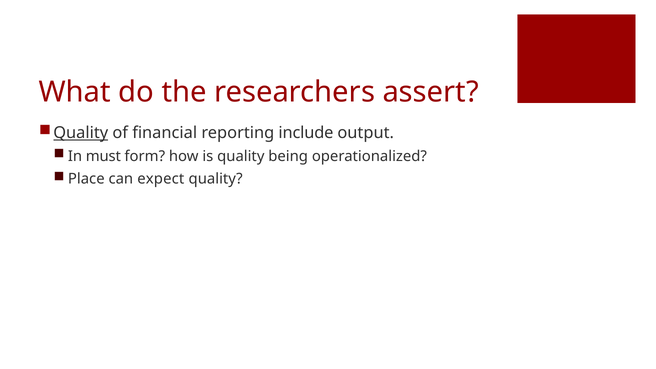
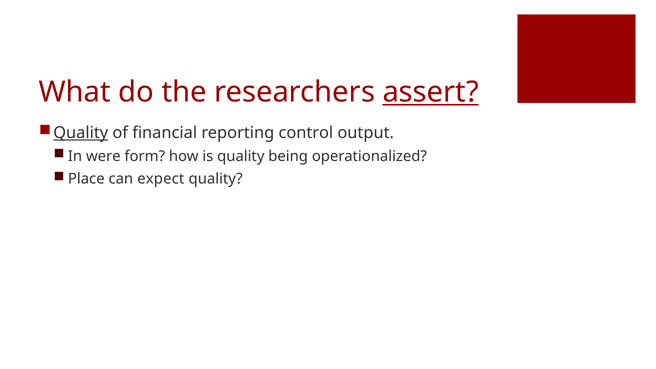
assert underline: none -> present (431, 92)
include: include -> control (306, 133)
must: must -> were (103, 156)
